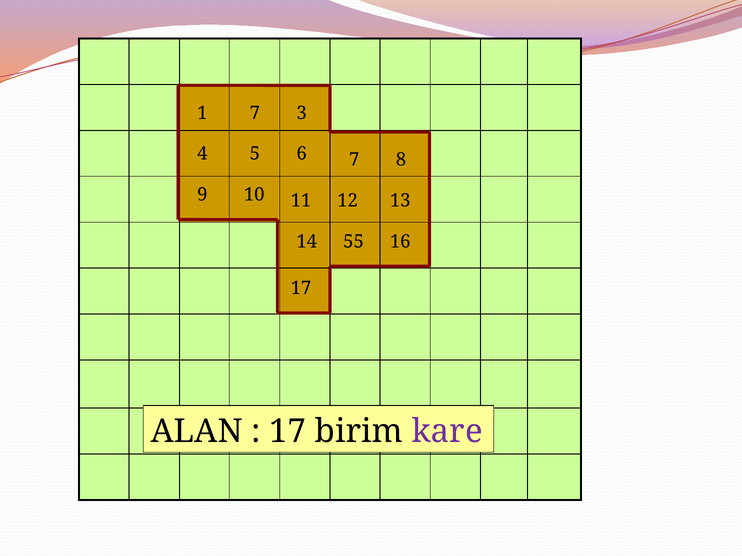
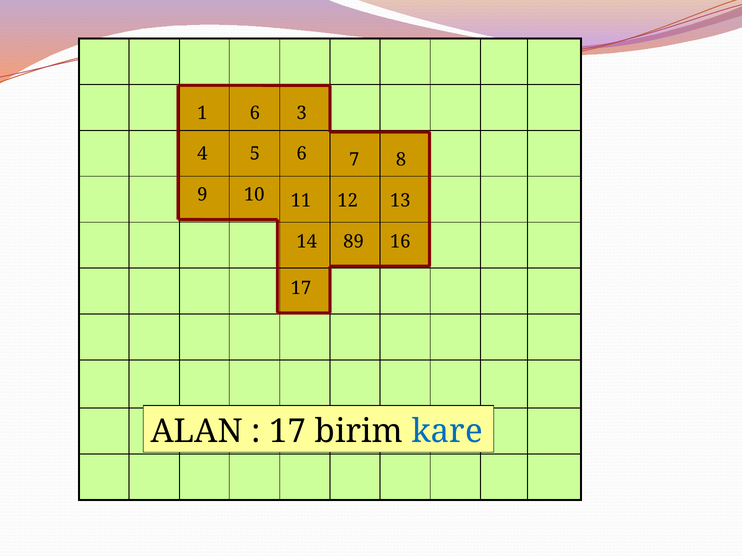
1 7: 7 -> 6 (255, 113)
55: 55 -> 89 (354, 242)
kare colour: purple -> blue (447, 432)
